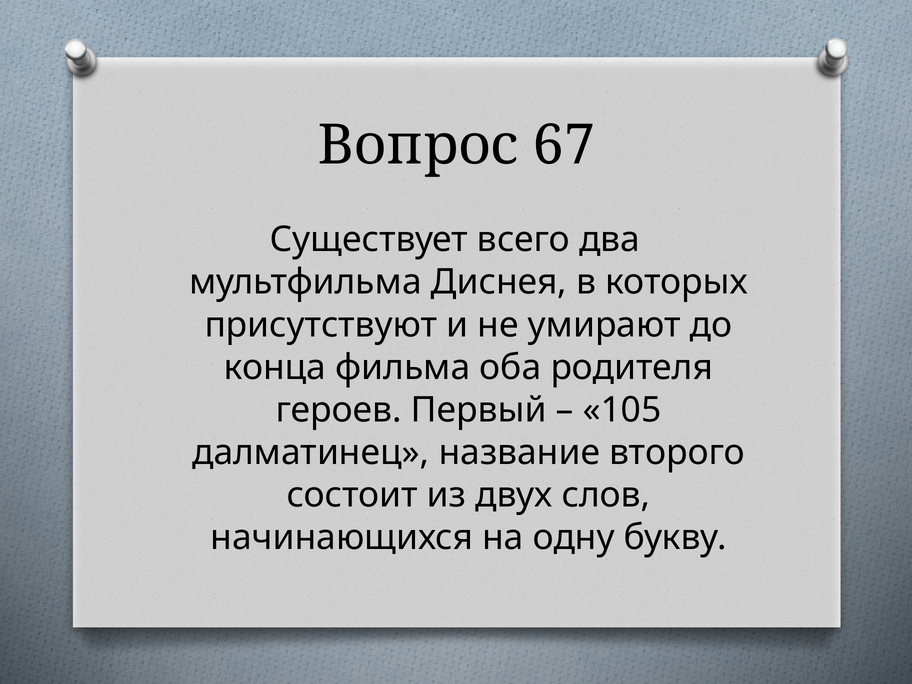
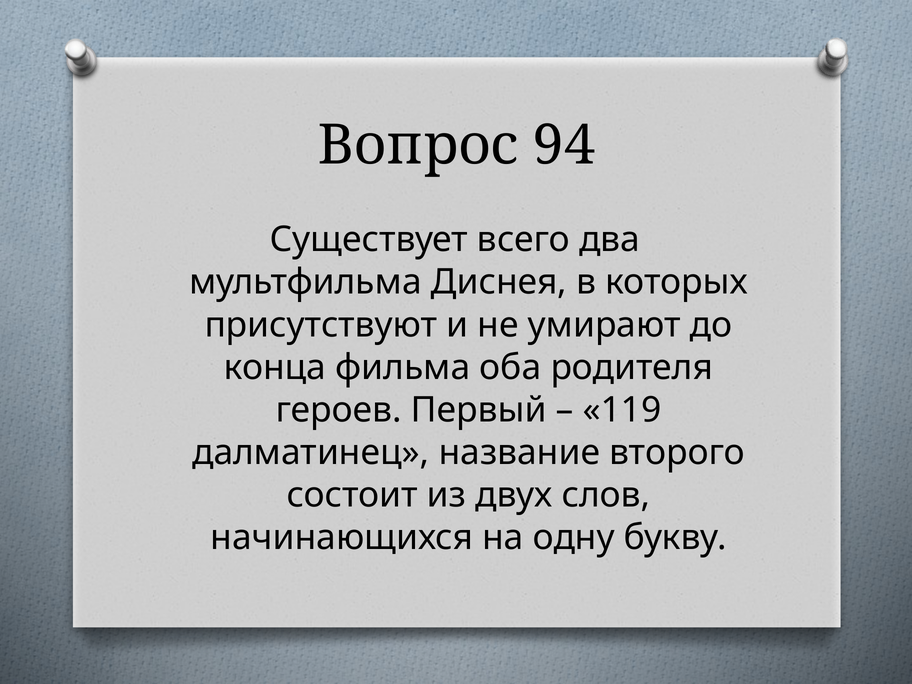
67: 67 -> 94 (564, 145)
105: 105 -> 119 (622, 410)
